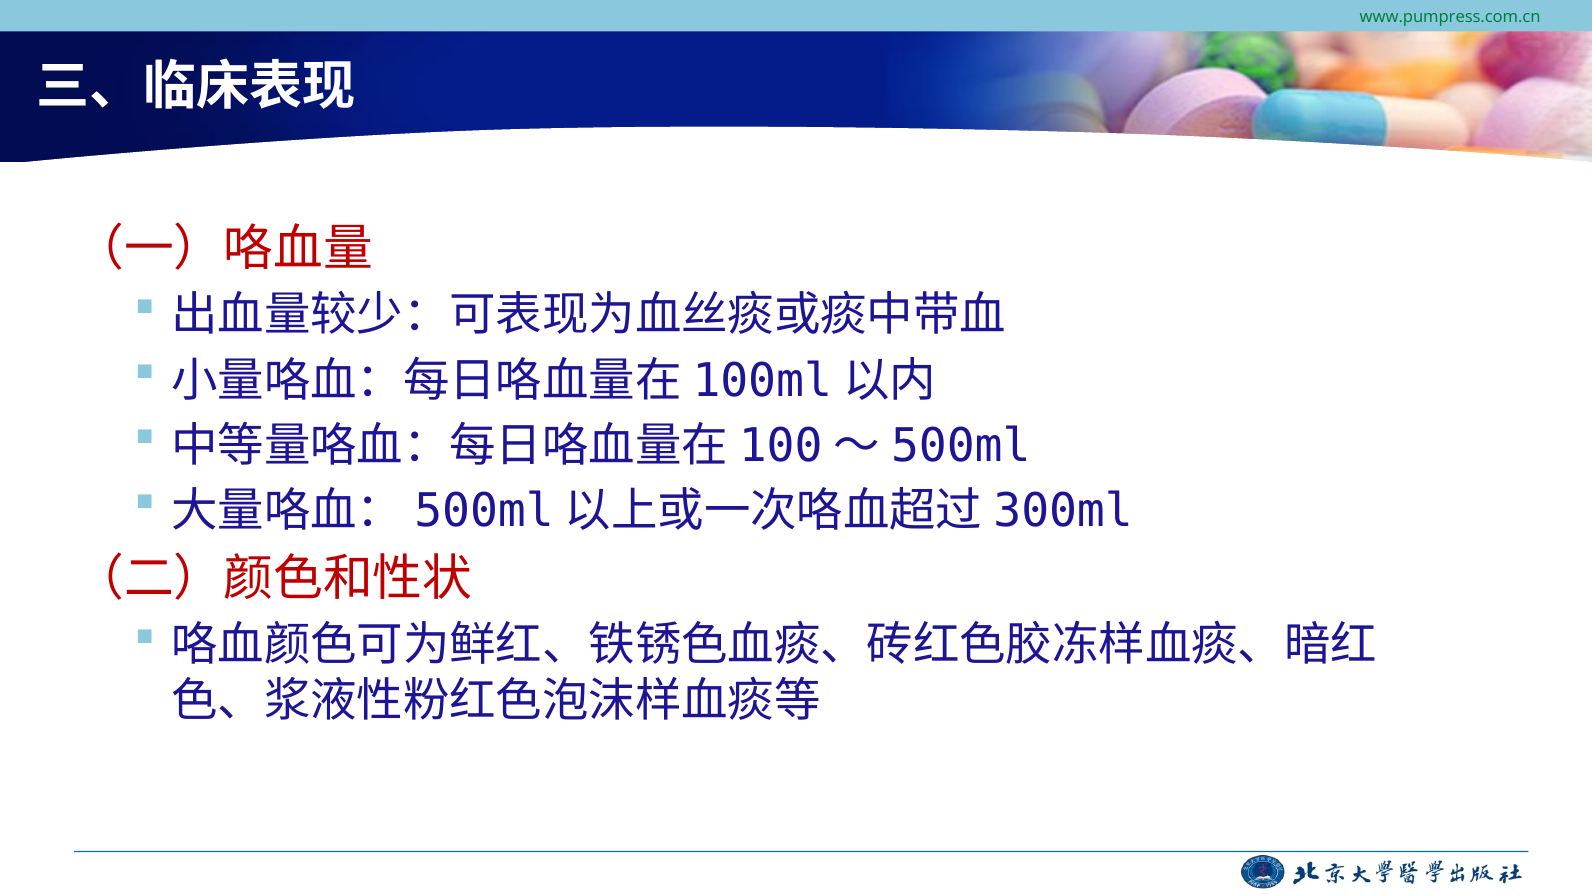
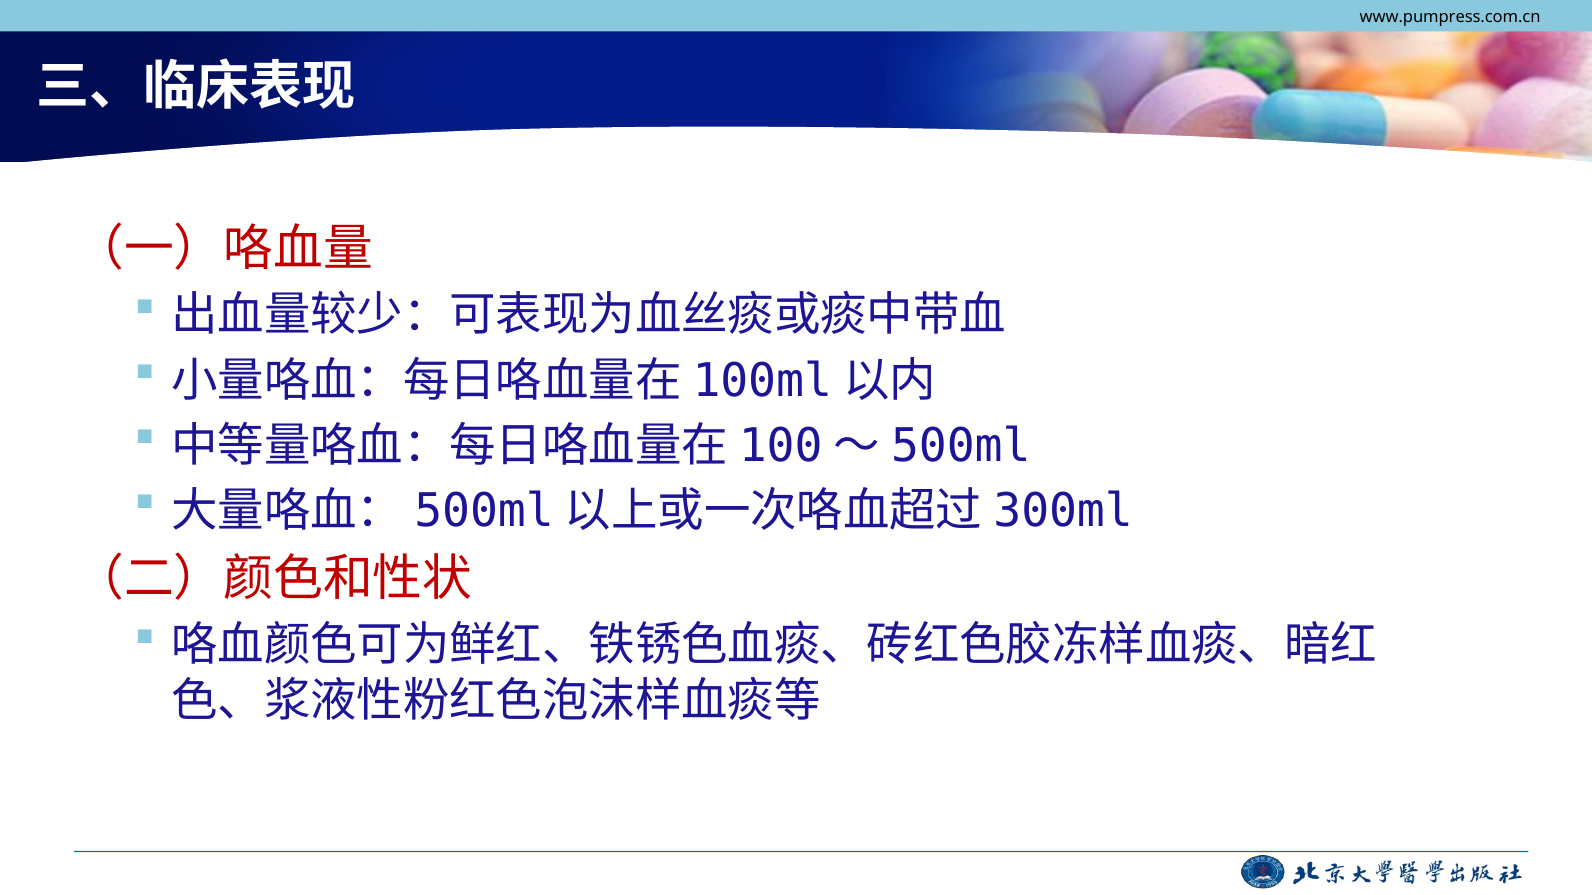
www.pumpress.com.cn colour: green -> black (1450, 17)
